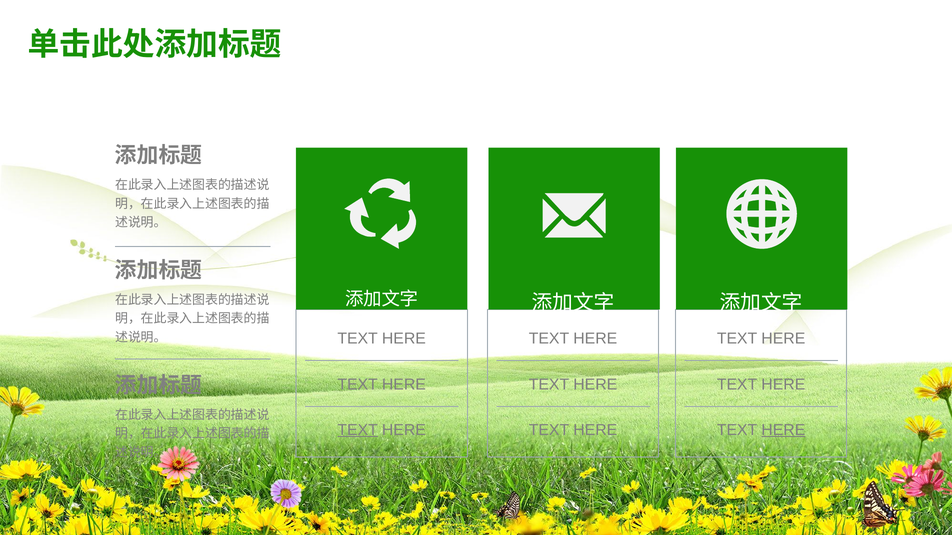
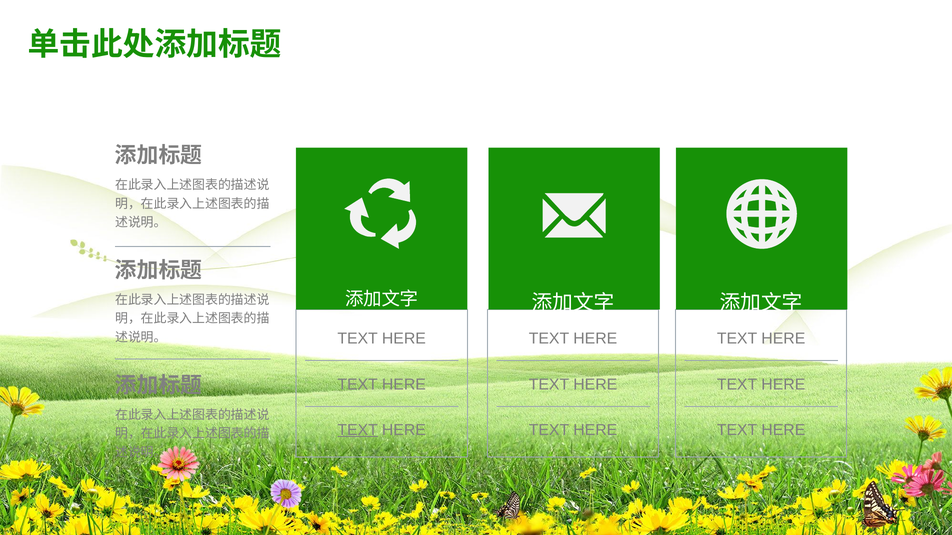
HERE underline: present -> none (783, 430)
